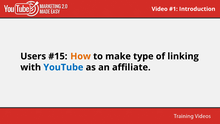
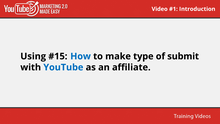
Users: Users -> Using (33, 56)
How colour: orange -> blue (81, 56)
linking: linking -> submit (183, 56)
